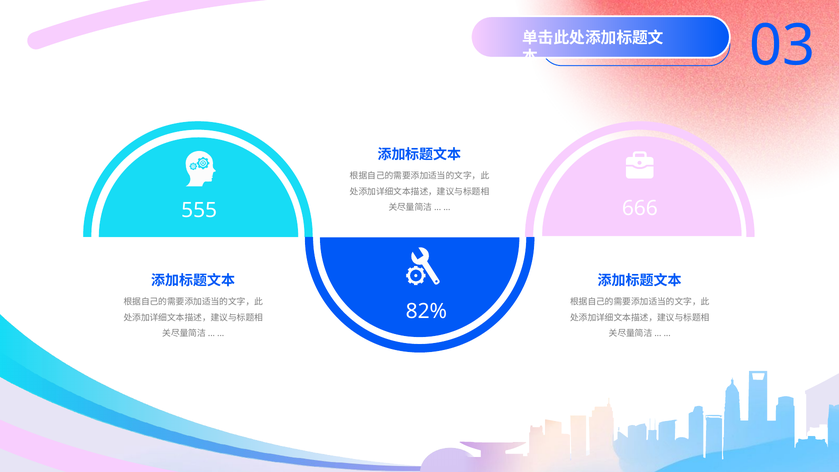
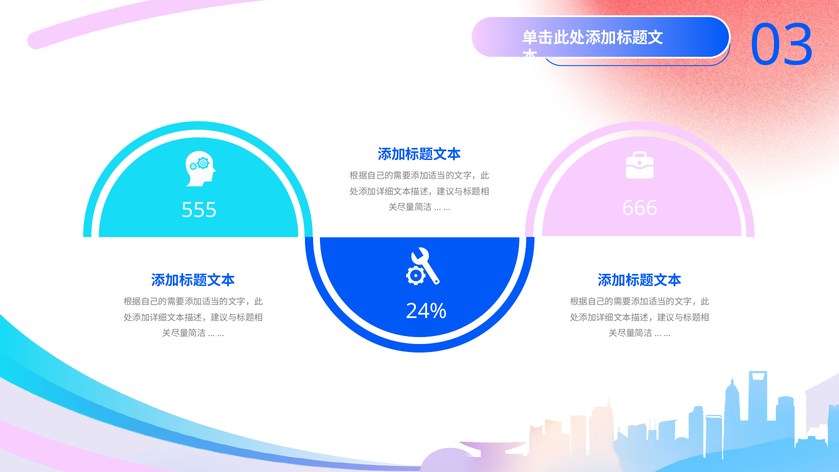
82%: 82% -> 24% (426, 311)
